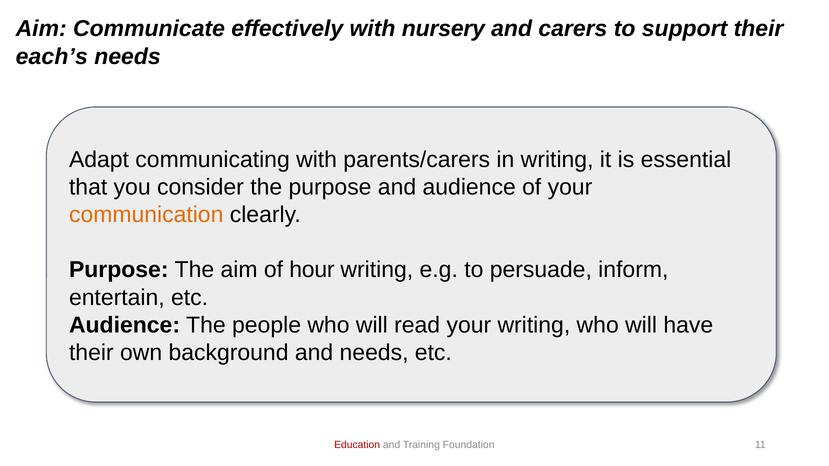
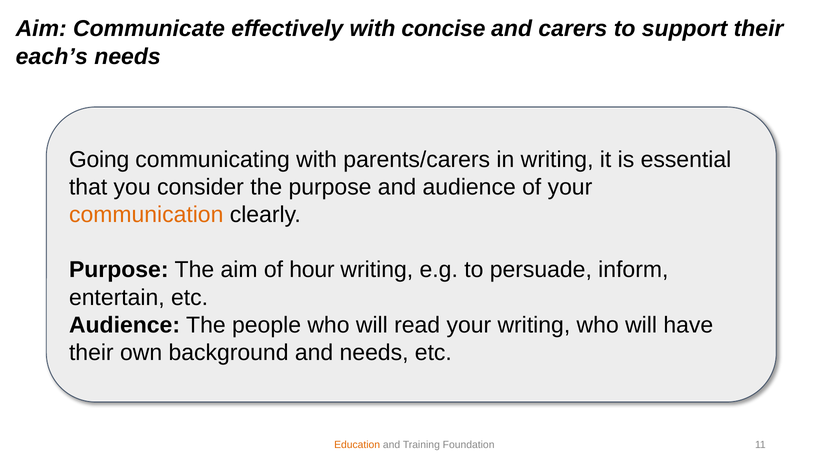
nursery: nursery -> concise (443, 29)
Adapt: Adapt -> Going (99, 160)
Education colour: red -> orange (357, 445)
